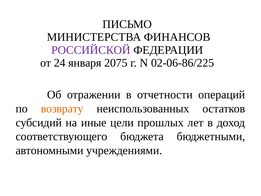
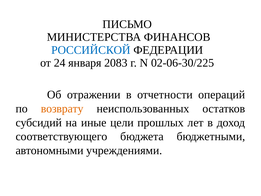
РОССИЙСКОЙ colour: purple -> blue (91, 50)
2075: 2075 -> 2083 (116, 63)
02-06-86/225: 02-06-86/225 -> 02-06-30/225 (183, 63)
